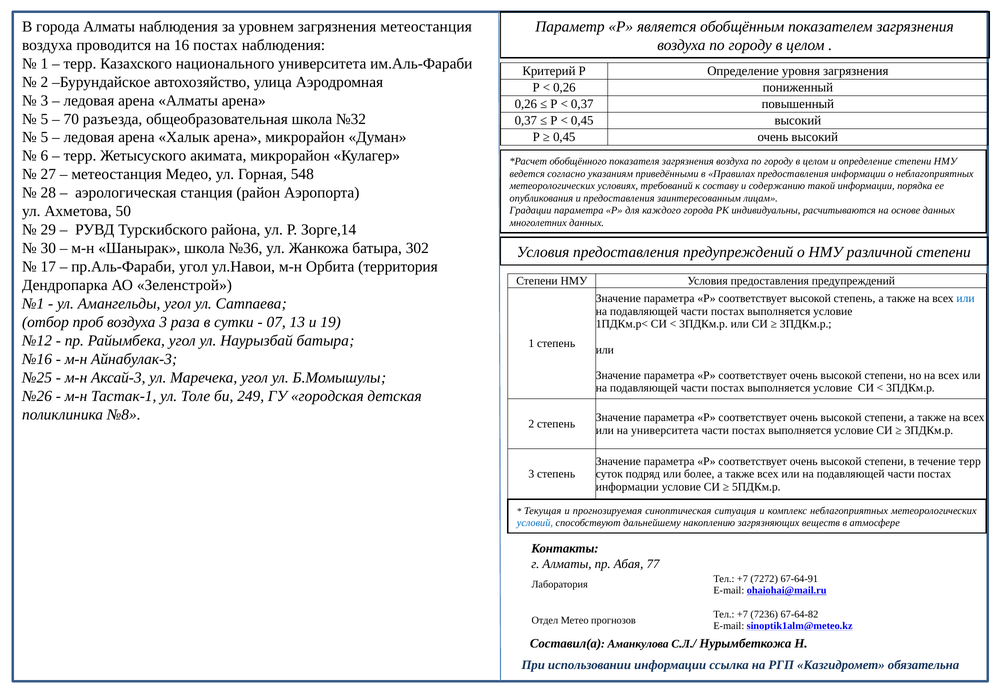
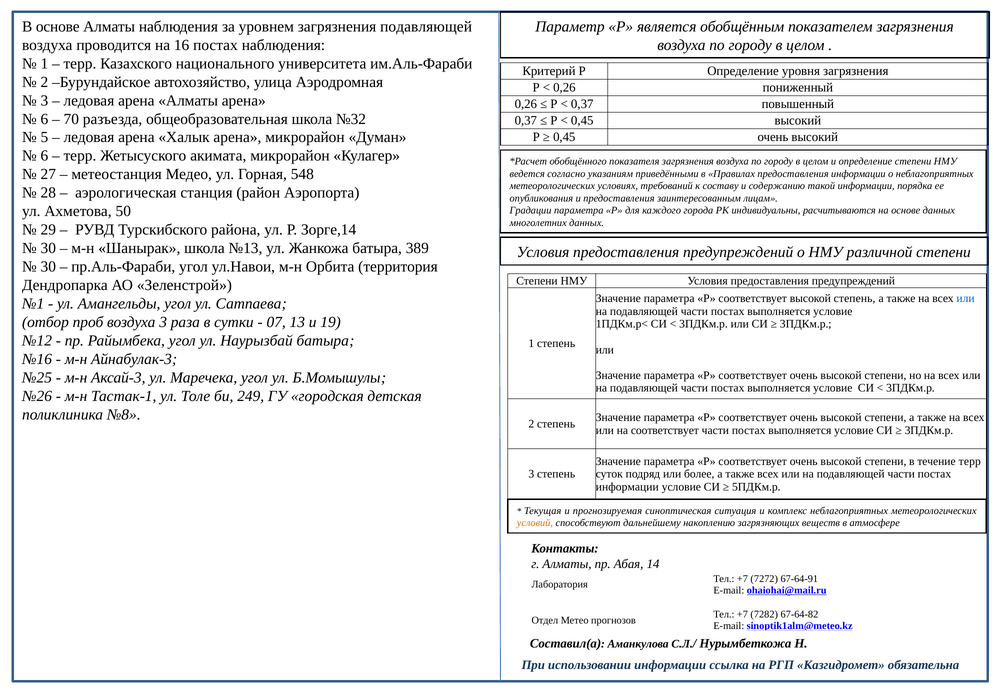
В города: города -> основе (58, 27)
загрязнения метеостанция: метеостанция -> подавляющей (426, 27)
5: 5 -> 6 (44, 119)
№36: №36 -> №13 (245, 248)
302: 302 -> 389 (417, 248)
17: 17 -> 30 (48, 267)
на университета: университета -> соответствует (665, 430)
условий colour: blue -> orange (535, 523)
77: 77 -> 14 (653, 564)
7236: 7236 -> 7282 (764, 615)
